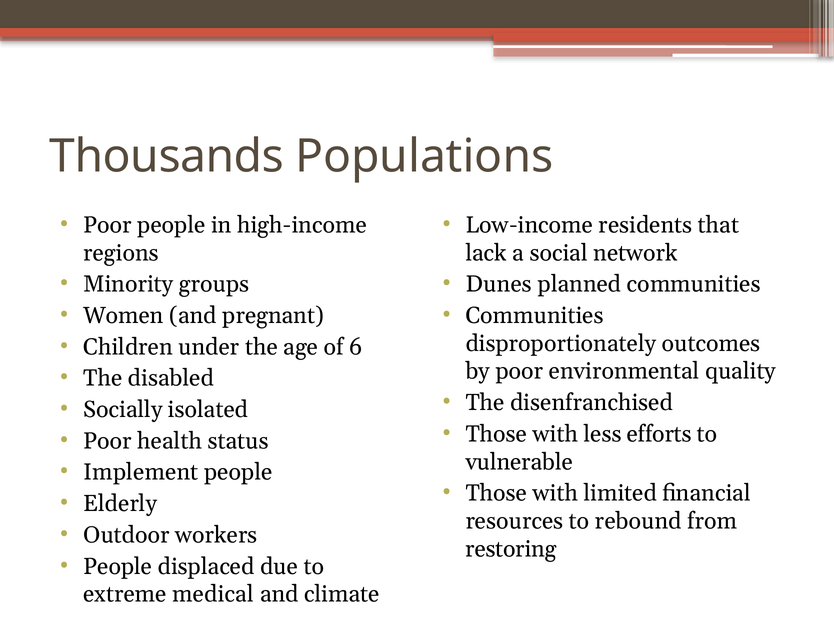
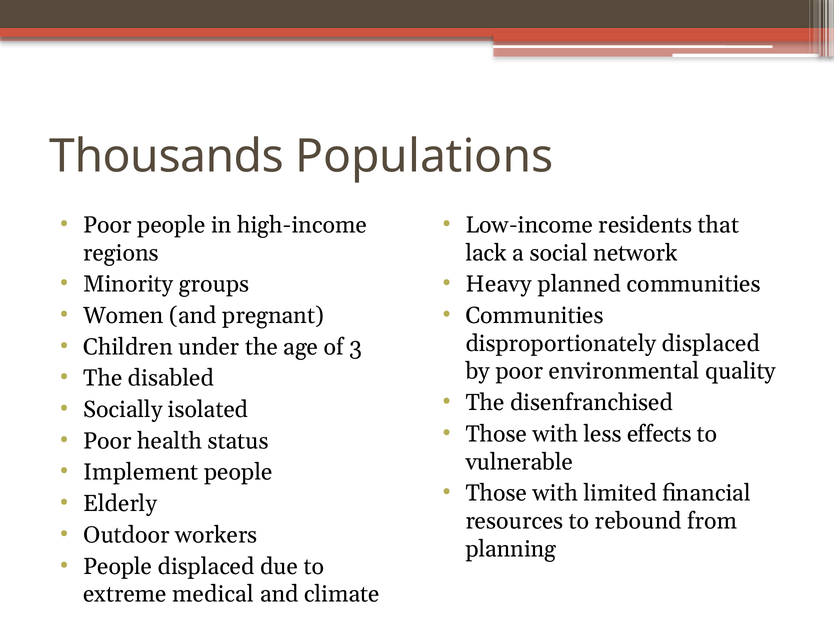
Dunes: Dunes -> Heavy (499, 284)
disproportionately outcomes: outcomes -> displaced (711, 343)
6: 6 -> 3 (356, 347)
efforts: efforts -> effects (659, 434)
restoring: restoring -> planning (511, 549)
